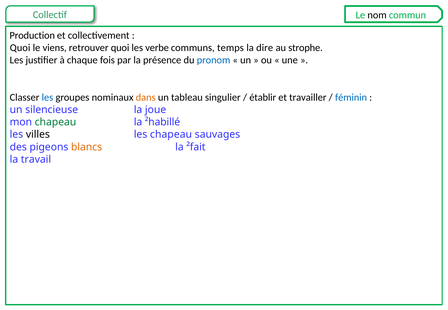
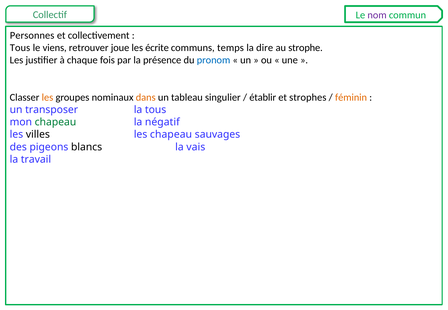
nom colour: black -> purple (377, 15)
Production: Production -> Personnes (32, 35)
Quoi: Quoi -> Tous (20, 48)
retrouver quoi: quoi -> joue (120, 48)
verbe: verbe -> écrite (157, 48)
les colour: blue -> orange (47, 97)
travailler: travailler -> strophes (308, 97)
féminin colour: blue -> orange (351, 97)
silencieuse: silencieuse -> transposer (52, 110)
la joue: joue -> tous (156, 110)
²habillé: ²habillé -> négatif (162, 122)
blancs colour: orange -> black (87, 147)
²fait: ²fait -> vais (196, 147)
